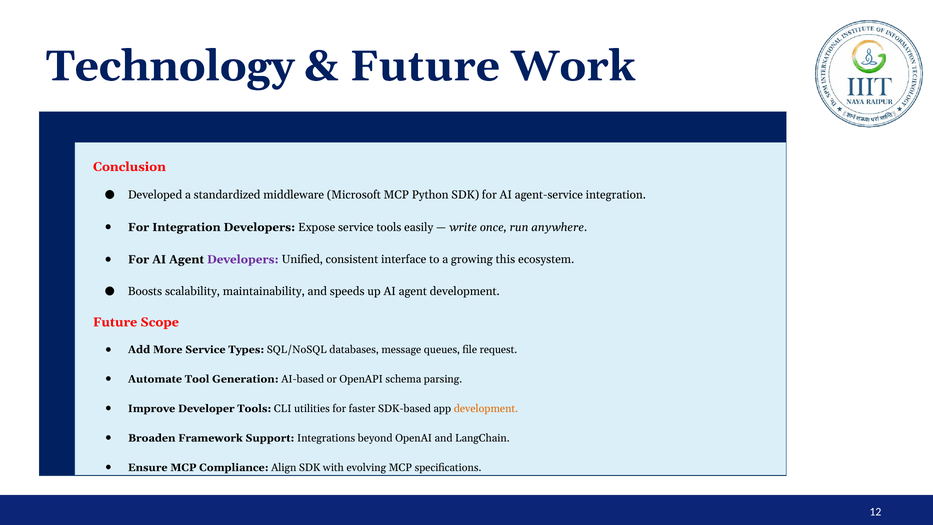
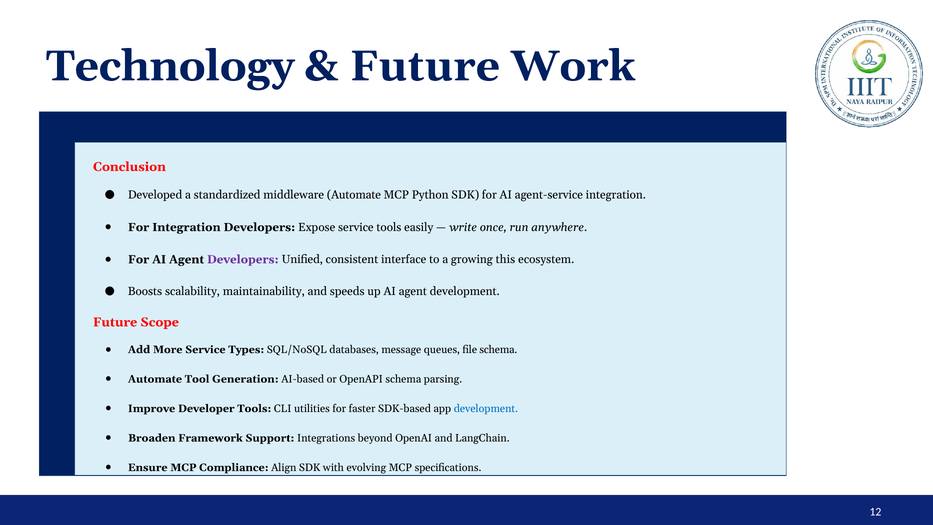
middleware Microsoft: Microsoft -> Automate (354, 195)
file request: request -> schema (498, 349)
development colour: orange -> blue (486, 408)
